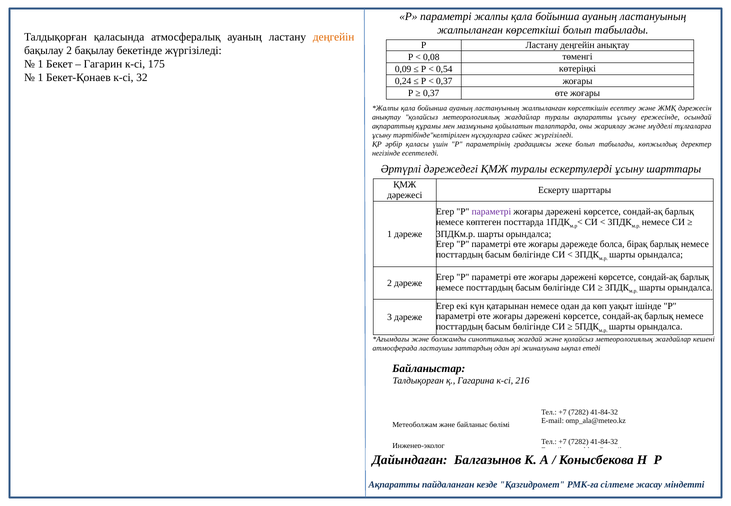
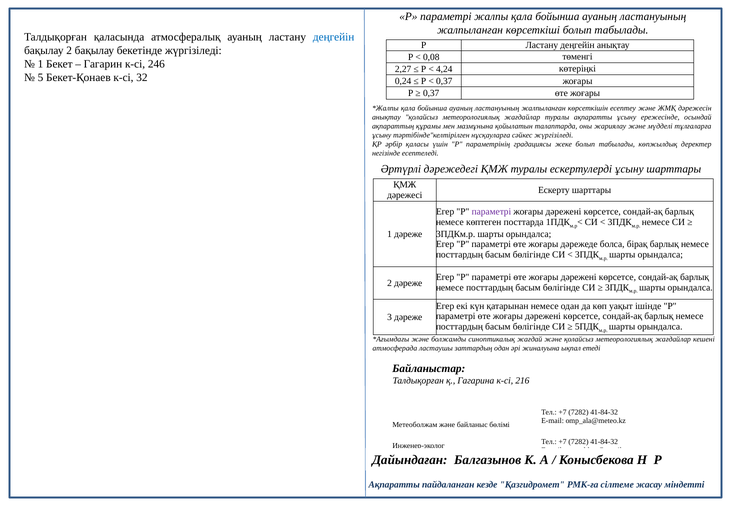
деңгейін colour: orange -> blue (334, 37)
175: 175 -> 246 (156, 64)
0,09: 0,09 -> 2,27 (403, 69)
0,54: 0,54 -> 4,24 (444, 69)
1: 1 -> 5 (41, 78)
